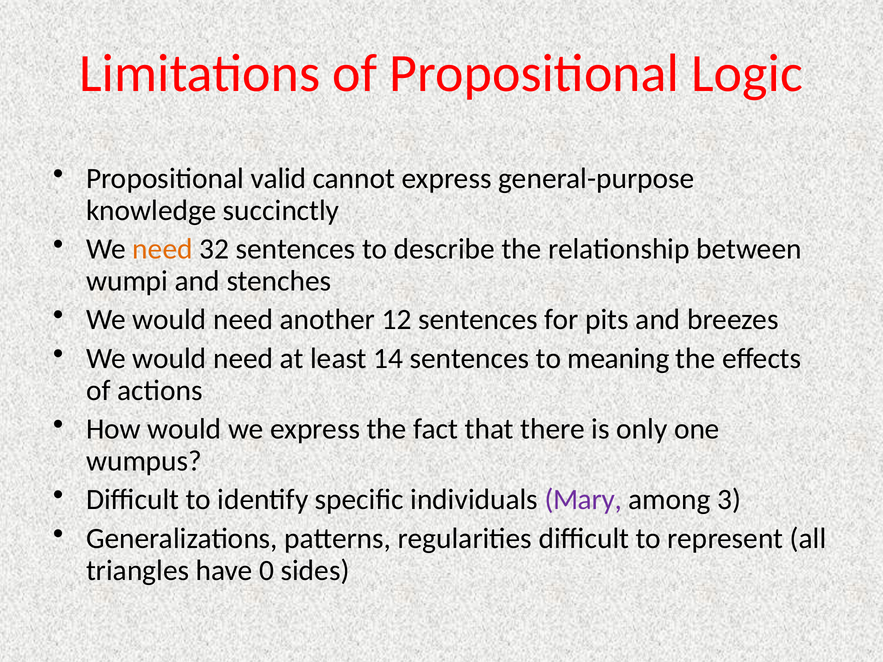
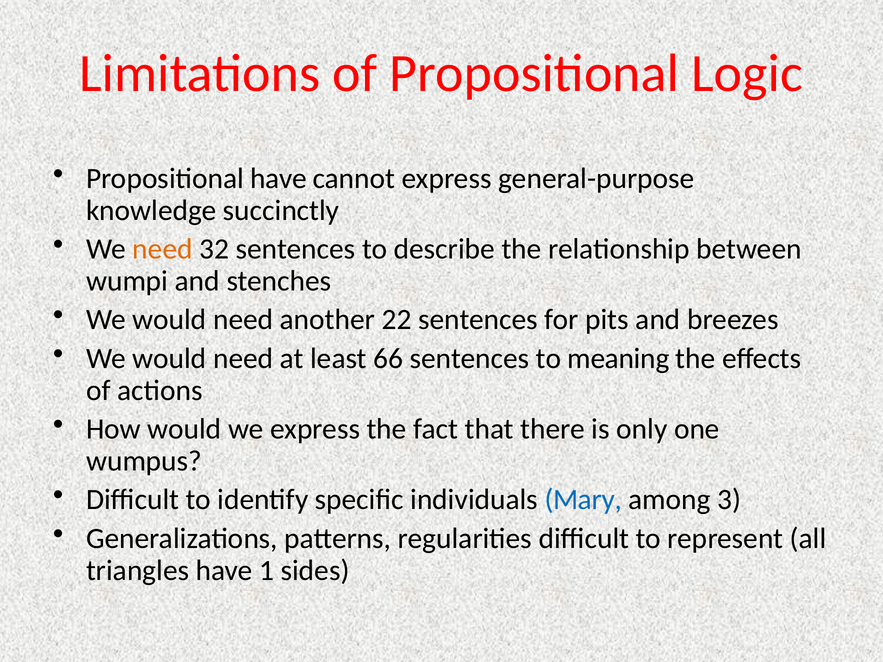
Propositional valid: valid -> have (278, 179)
12: 12 -> 22 (397, 320)
14: 14 -> 66 (388, 359)
Mary colour: purple -> blue (583, 500)
0: 0 -> 1 (267, 571)
